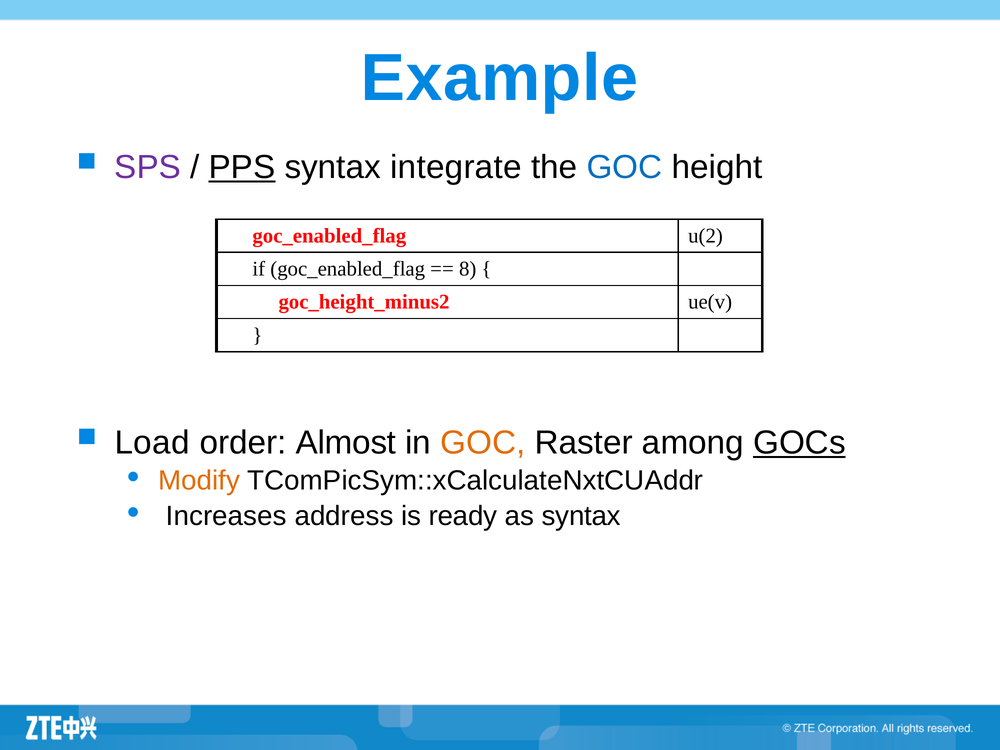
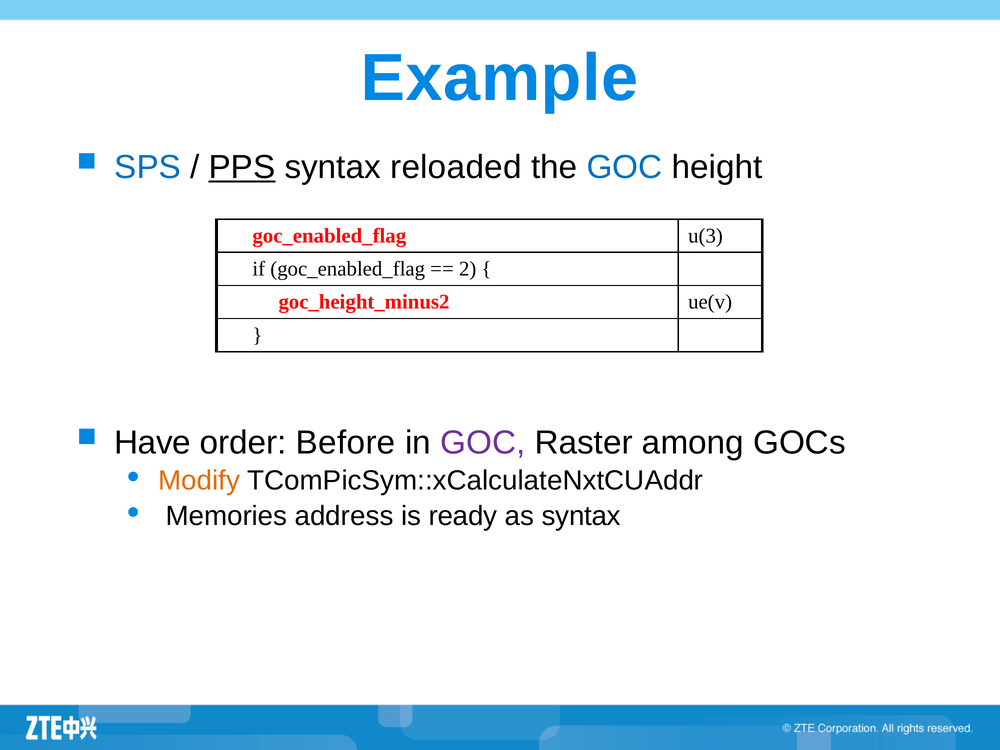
SPS colour: purple -> blue (148, 167)
integrate: integrate -> reloaded (456, 167)
u(2: u(2 -> u(3 (706, 236)
8: 8 -> 2 (468, 269)
Load: Load -> Have (153, 443)
Almost: Almost -> Before (346, 443)
GOC colour: orange -> purple (483, 443)
GOCs underline: present -> none (799, 443)
Increases: Increases -> Memories (226, 516)
